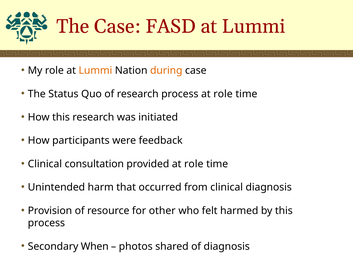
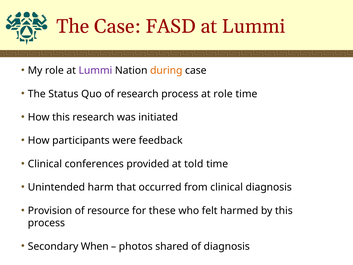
Lummi colour: orange -> purple (95, 70)
consultation: consultation -> conferences (94, 164)
provided at role: role -> told (194, 164)
other: other -> these (162, 210)
